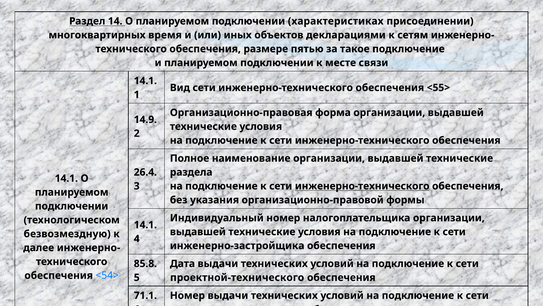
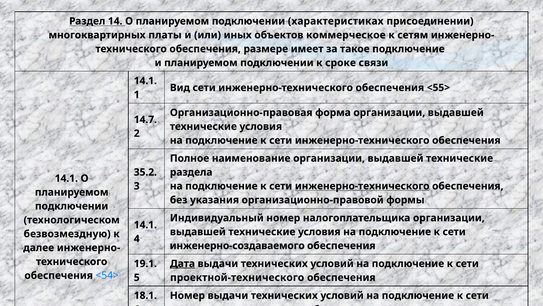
многоквартирных время: время -> платы (165, 35)
декларациями: декларациями -> коммерческое (346, 35)
пятью: пятью -> имеет (307, 49)
месте: месте -> сроке (341, 63)
14.9: 14.9 -> 14.7 (145, 119)
26.4: 26.4 -> 35.2 (145, 172)
инженерно-застройщика: инженерно-застройщика -> инженерно-создаваемого (237, 245)
85.8: 85.8 -> 19.1 (145, 263)
Дата underline: none -> present (182, 263)
71.1: 71.1 -> 18.1 (145, 295)
